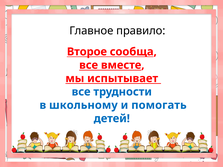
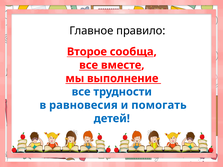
испытывает: испытывает -> выполнение (123, 79)
школьному: школьному -> равновесия (83, 105)
